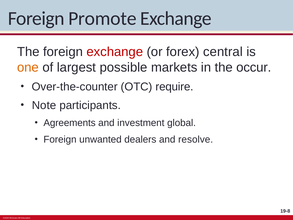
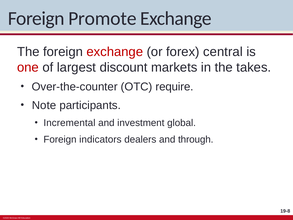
one colour: orange -> red (28, 67)
possible: possible -> discount (124, 67)
occur: occur -> takes (254, 67)
Agreements: Agreements -> Incremental (69, 123)
unwanted: unwanted -> indicators (100, 139)
resolve: resolve -> through (196, 139)
